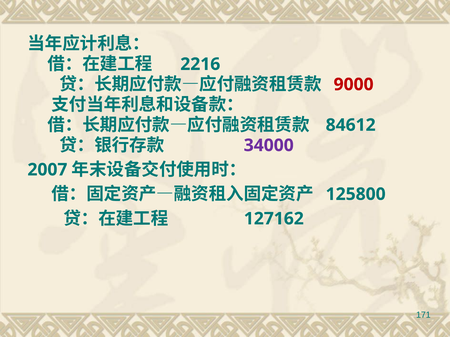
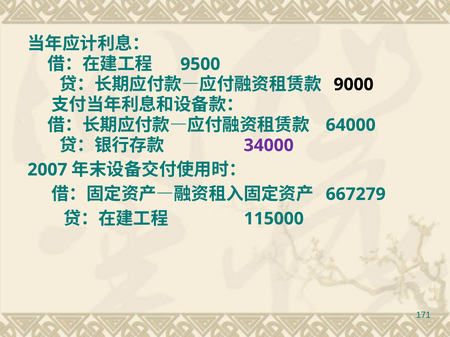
2216: 2216 -> 9500 (200, 64)
9000 colour: red -> black (354, 85)
84612: 84612 -> 64000 (351, 125)
125800: 125800 -> 667279 (356, 194)
127162: 127162 -> 115000 (274, 219)
